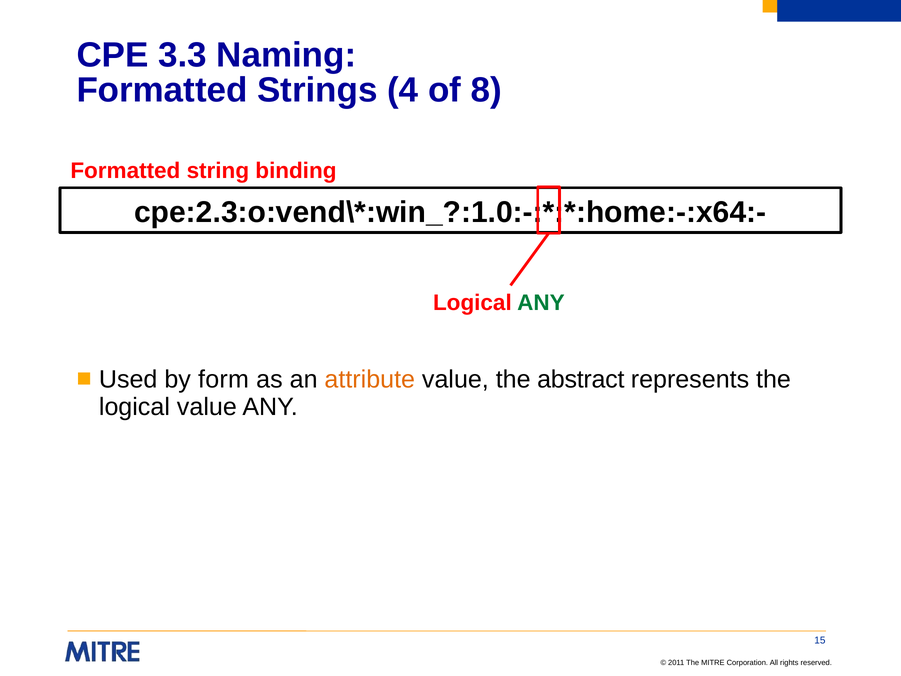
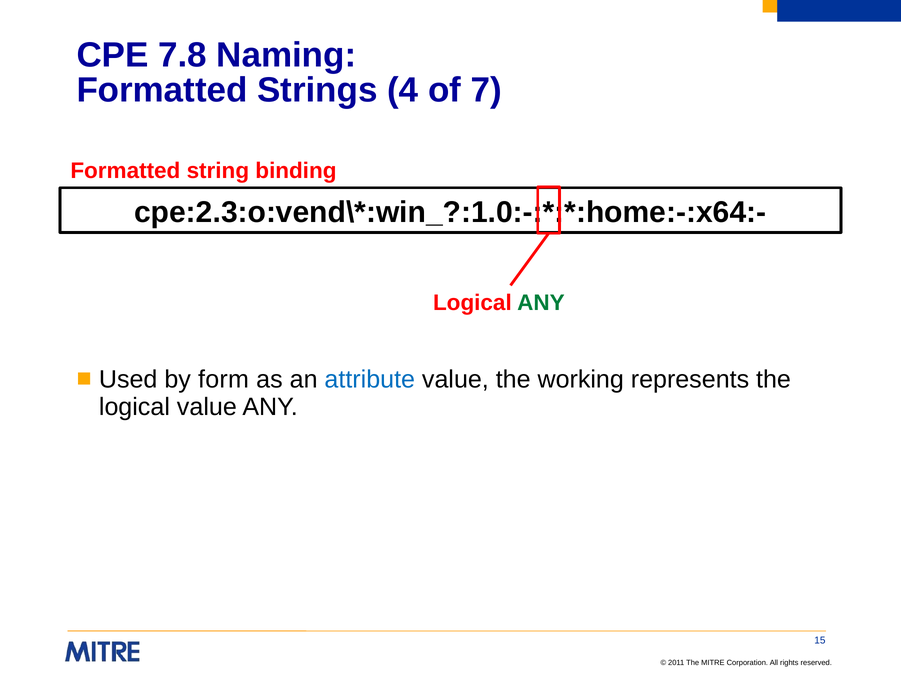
3.3: 3.3 -> 7.8 (182, 55)
8: 8 -> 7 (486, 90)
attribute colour: orange -> blue (370, 379)
abstract: abstract -> working (581, 379)
